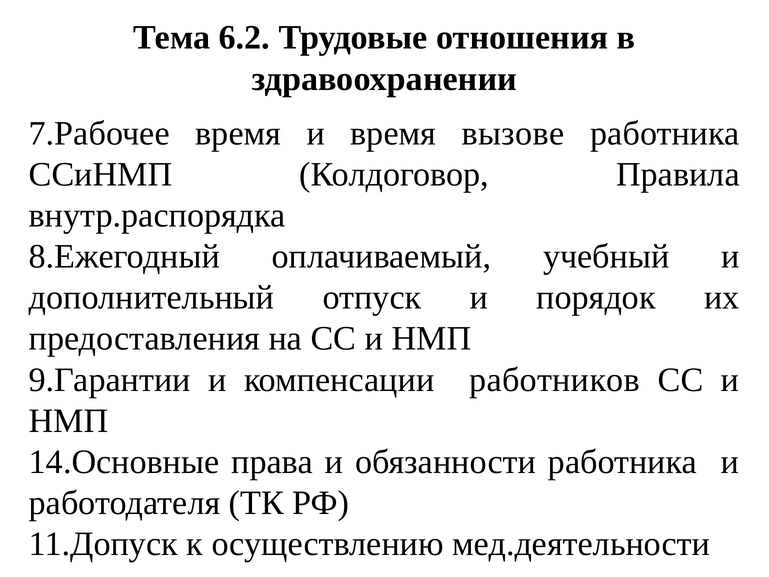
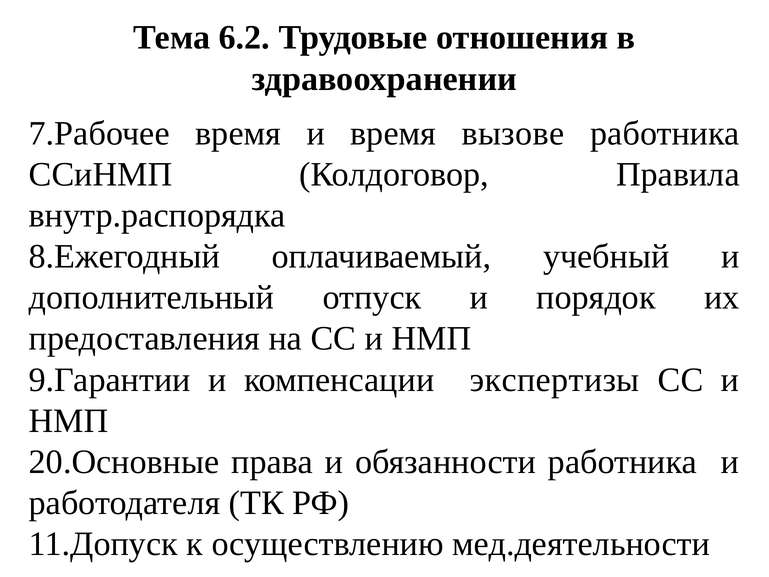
работников: работников -> экспертизы (555, 380)
14.Основные: 14.Основные -> 20.Основные (124, 462)
